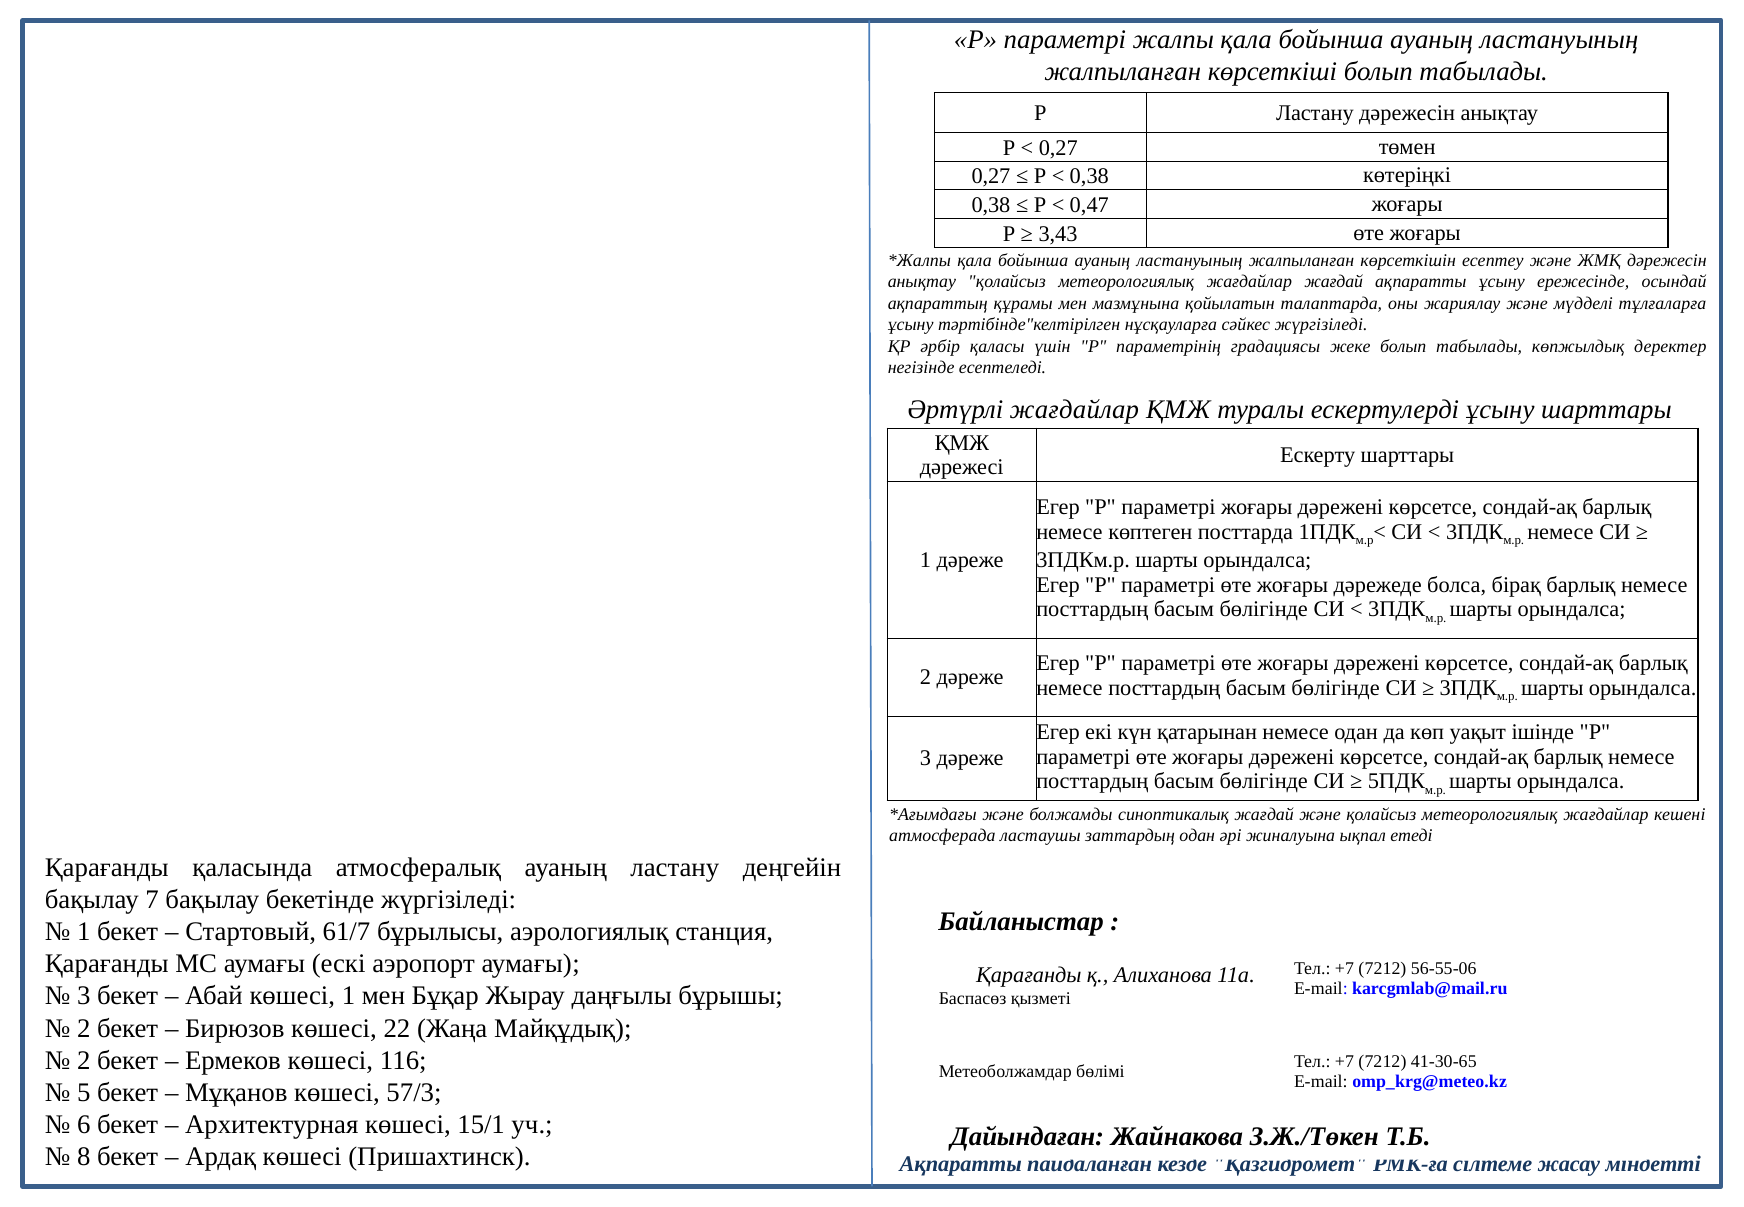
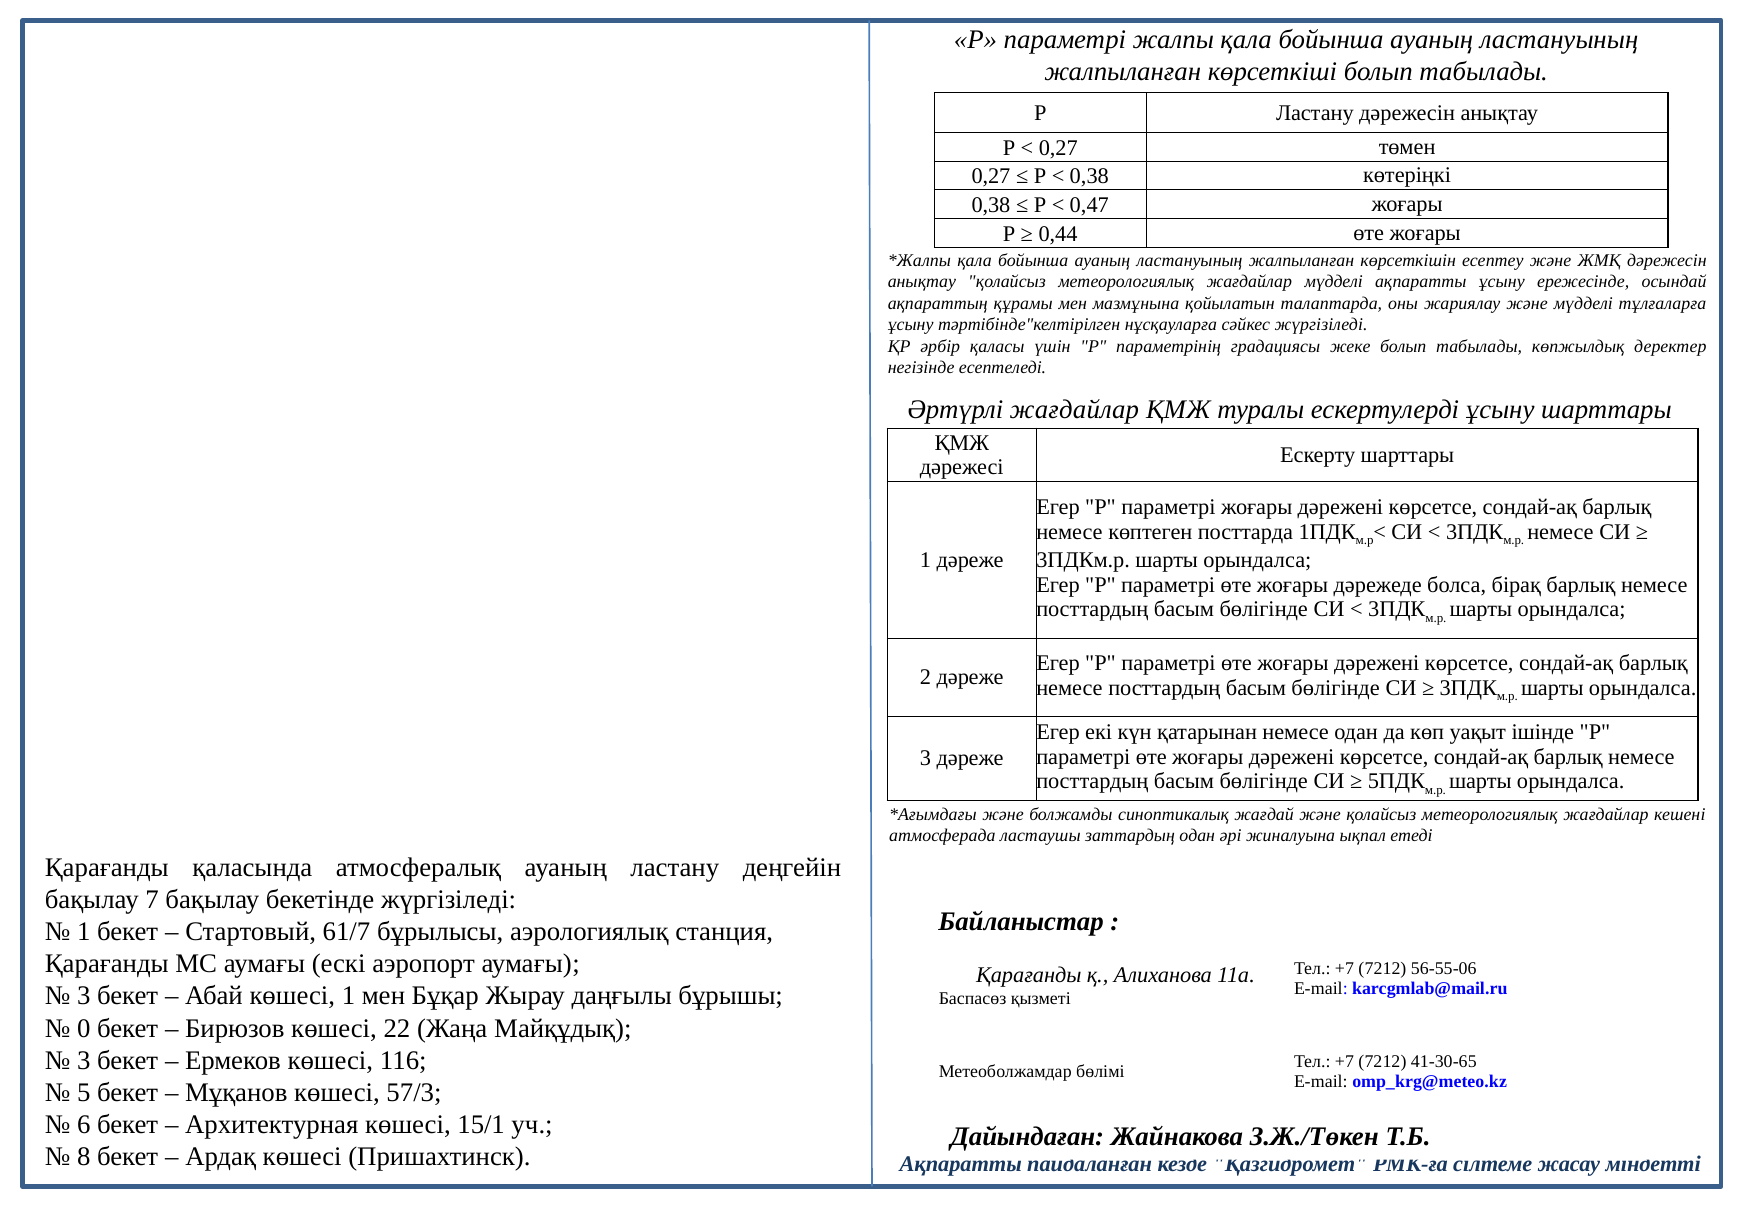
3,43: 3,43 -> 0,44 (1058, 234)
жағдайлар жағдай: жағдай -> мүдделі (1334, 282)
2: 2 -> 0 (84, 1029)
2: 2 -> 3 (84, 1061)
